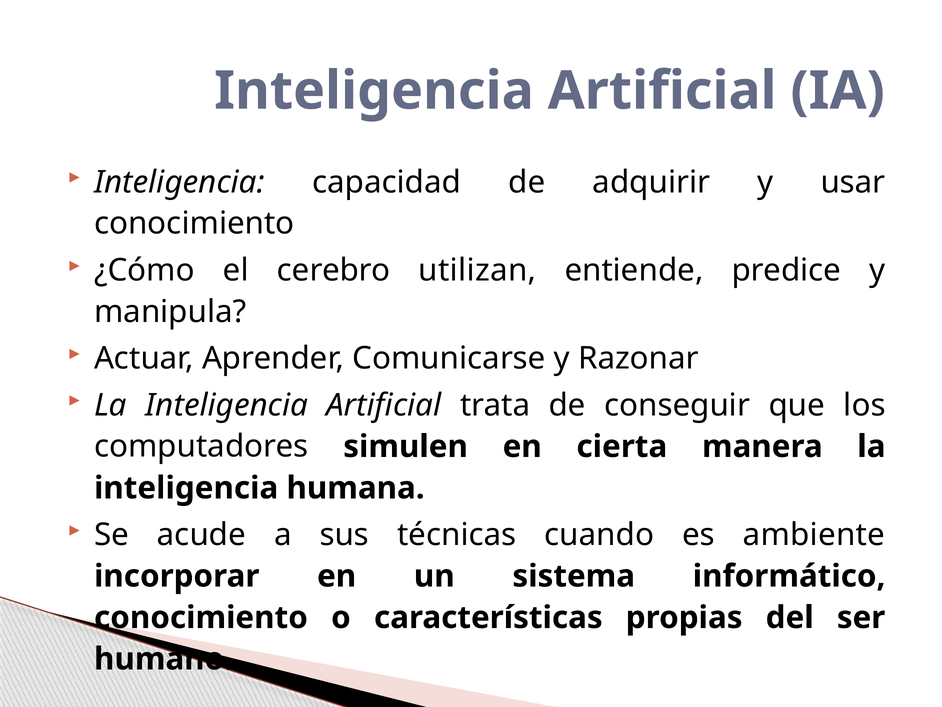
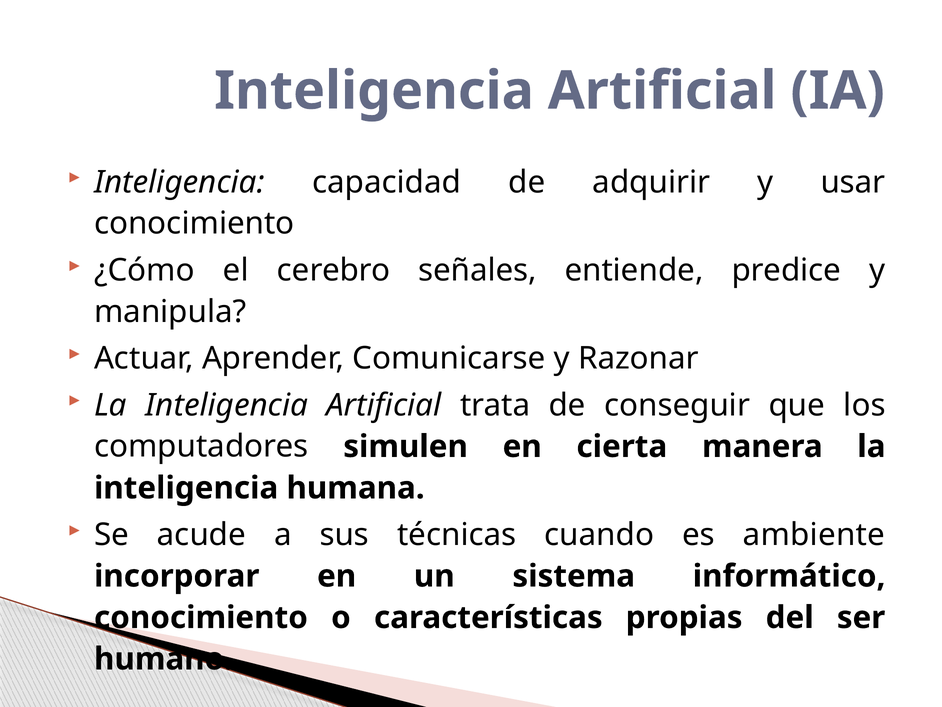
utilizan: utilizan -> señales (478, 270)
